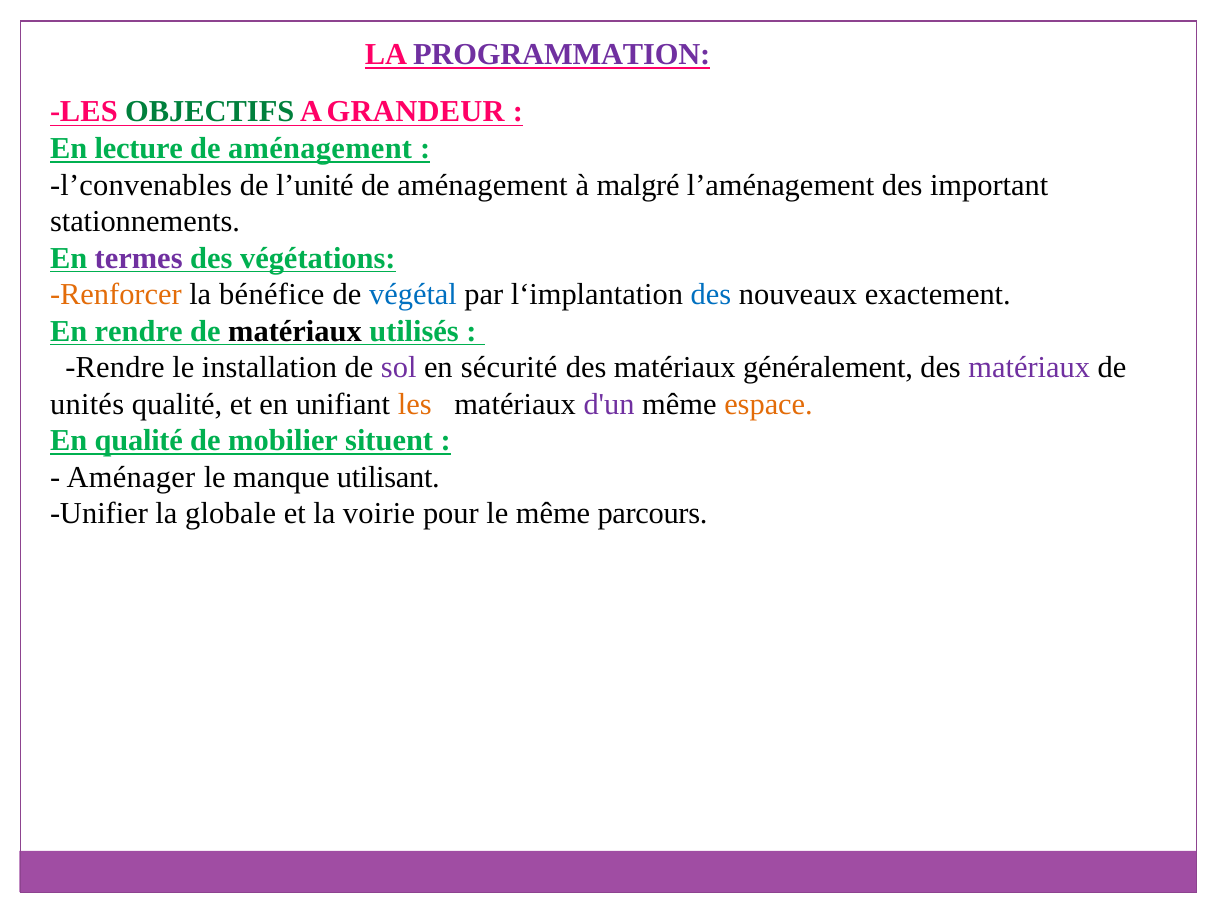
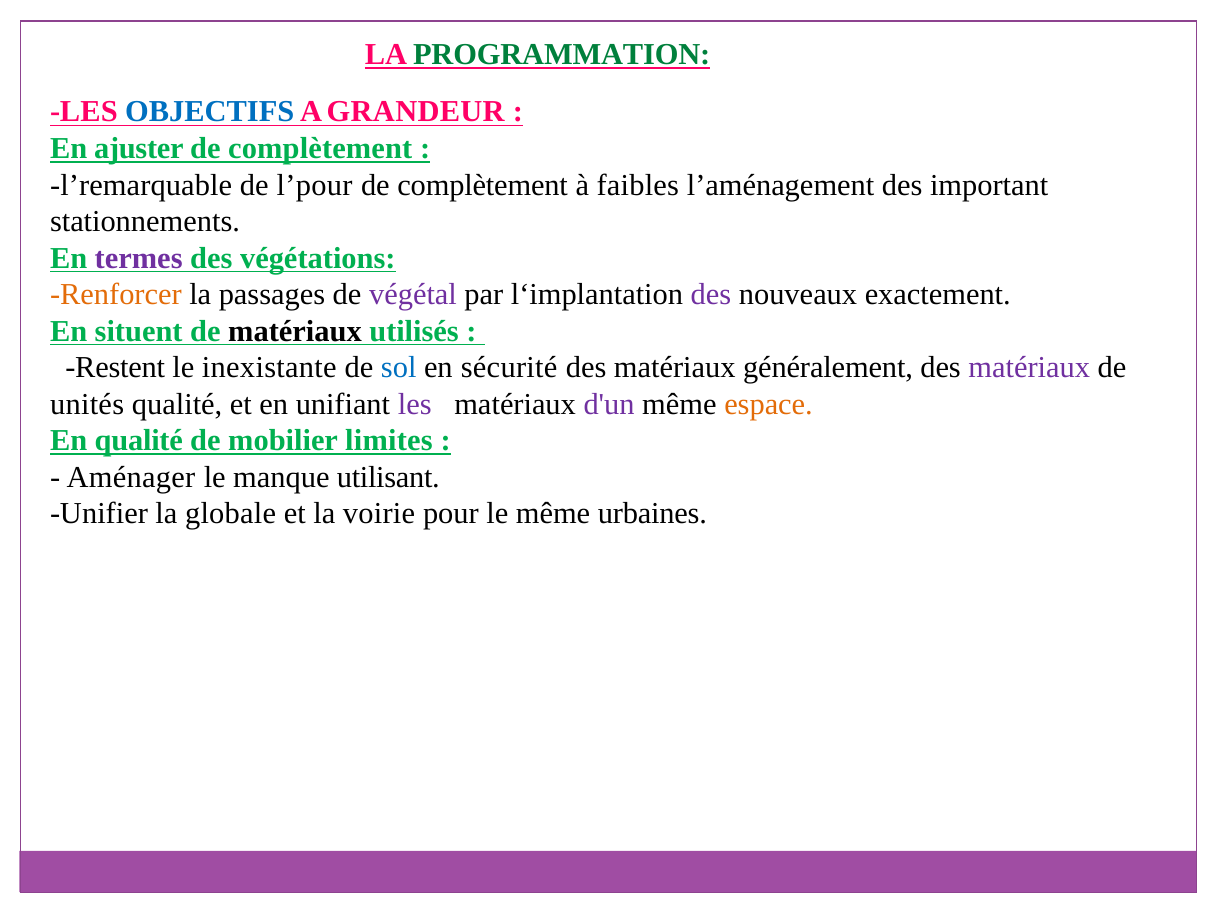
PROGRAMMATION colour: purple -> green (562, 55)
OBJECTIFS colour: green -> blue (210, 112)
lecture: lecture -> ajuster (139, 149)
aménagement: aménagement -> complètement (320, 149)
l’convenables: l’convenables -> l’remarquable (141, 185)
l’unité: l’unité -> l’pour (315, 185)
aménagement: aménagement -> complètement (483, 185)
malgré: malgré -> faibles (638, 185)
bénéfice: bénéfice -> passages (272, 295)
végétal colour: blue -> purple (413, 295)
des colour: blue -> purple (711, 295)
En rendre: rendre -> situent (139, 331)
Rendre: Rendre -> Restent (115, 368)
installation: installation -> inexistante (269, 368)
sol colour: purple -> blue (399, 368)
les colour: orange -> purple (415, 404)
situent: situent -> limites (389, 441)
parcours: parcours -> urbaines (652, 514)
